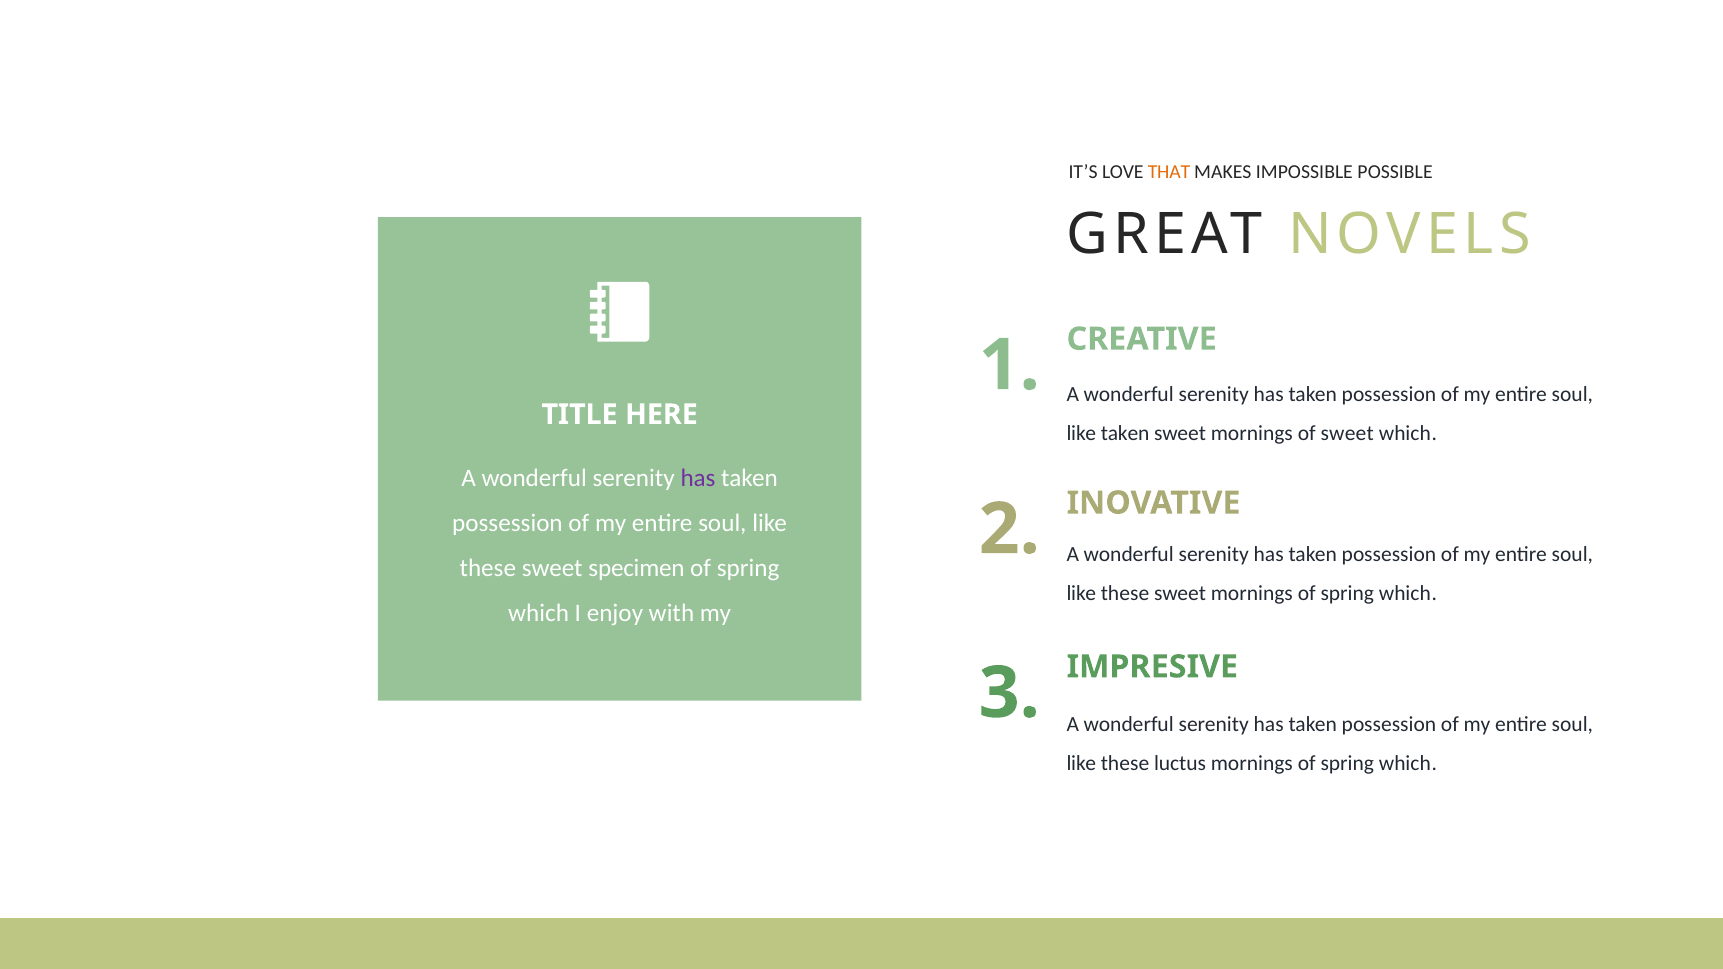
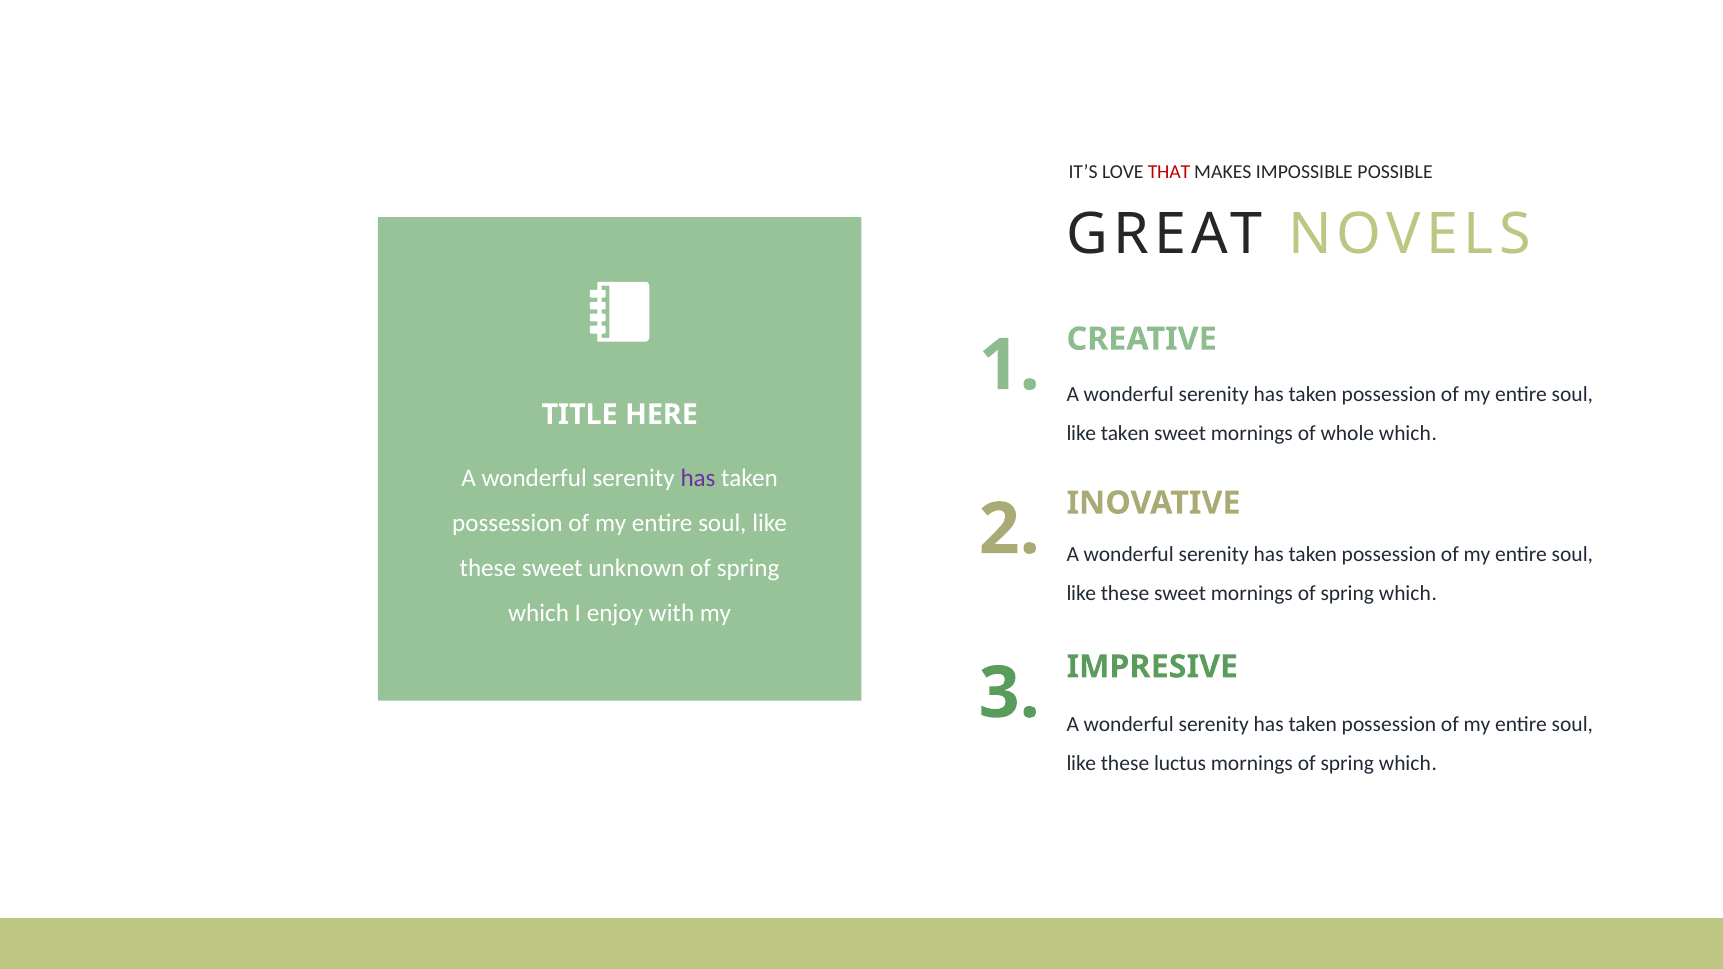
THAT colour: orange -> red (1169, 172)
of sweet: sweet -> whole (1347, 434)
specimen: specimen -> unknown (636, 569)
